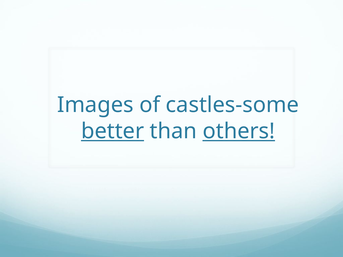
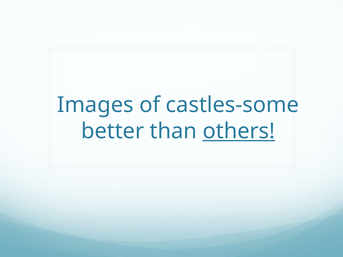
better underline: present -> none (113, 131)
